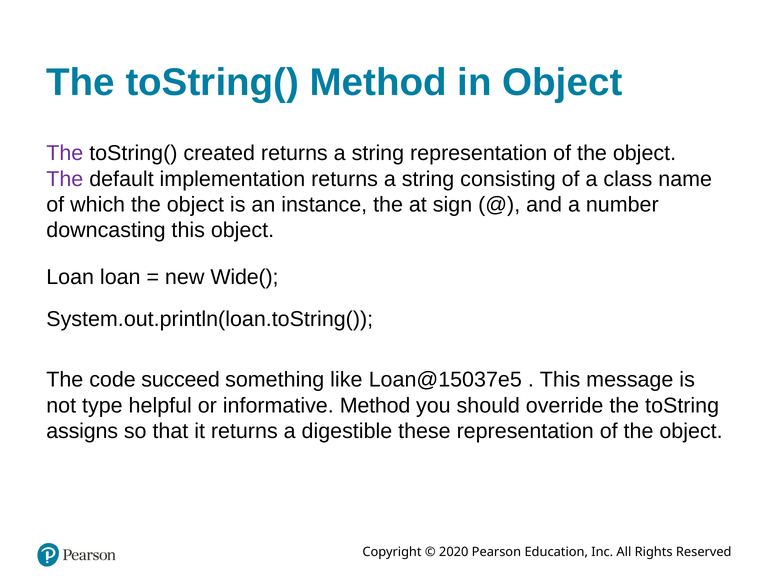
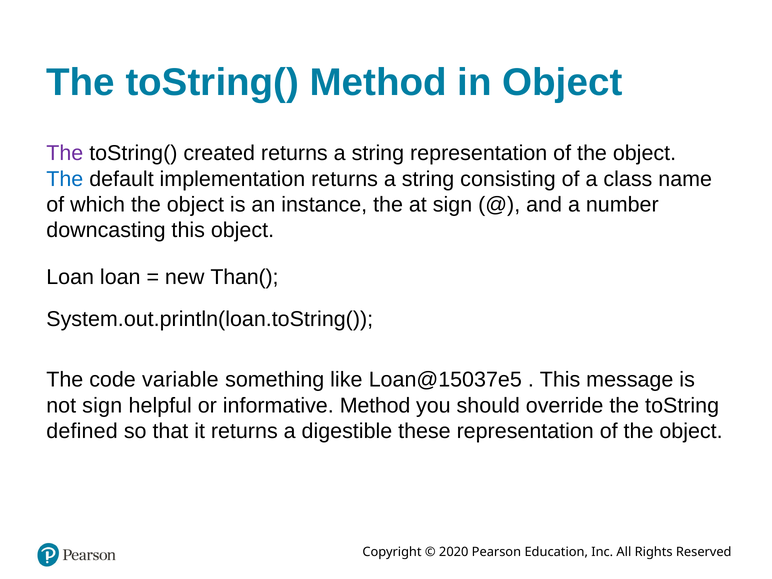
The colour: purple -> blue (65, 179)
Wide(: Wide( -> Than( (244, 277)
succeed: succeed -> variable (180, 380)
not type: type -> sign (102, 406)
assigns: assigns -> defined (82, 431)
